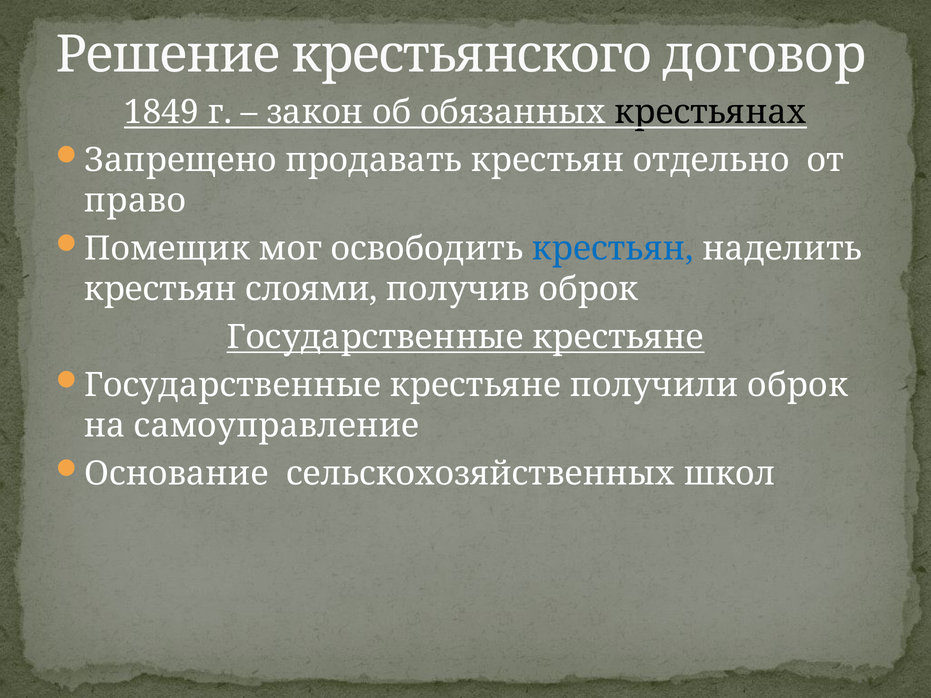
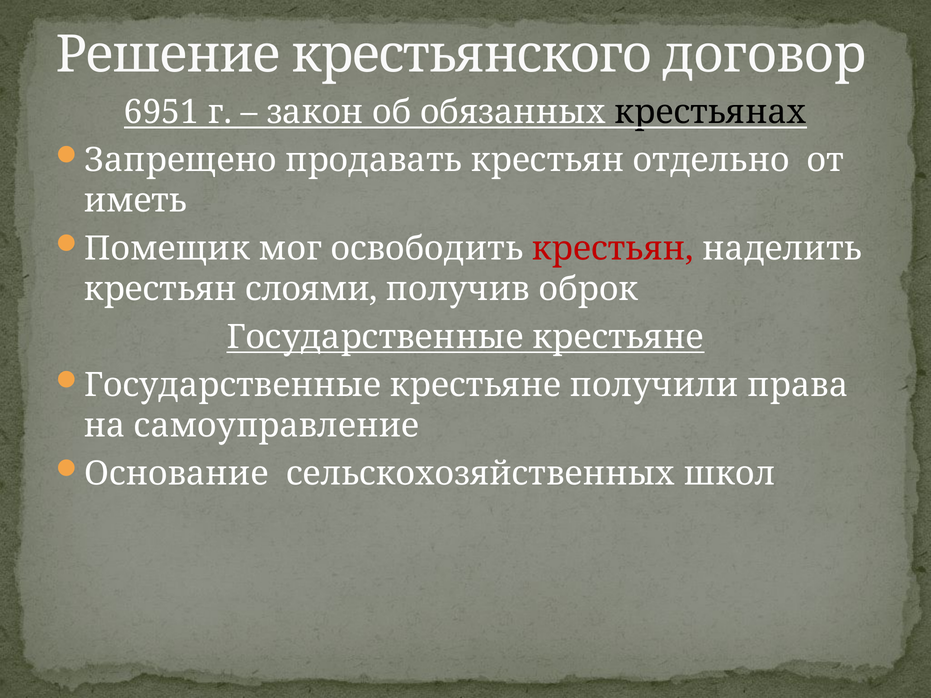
1849: 1849 -> 6951 (161, 112)
право: право -> иметь (135, 201)
крестьян colour: blue -> red (613, 249)
получили оброк: оброк -> права (798, 385)
